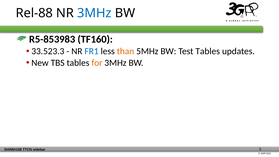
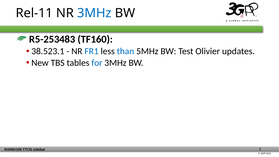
Rel-88: Rel-88 -> Rel-11 (34, 13)
R5-853983: R5-853983 -> R5-253483 (52, 39)
33.523.3: 33.523.3 -> 38.523.1 (48, 51)
than colour: orange -> blue (126, 51)
Test Tables: Tables -> Olivier (208, 51)
for colour: orange -> blue (97, 63)
